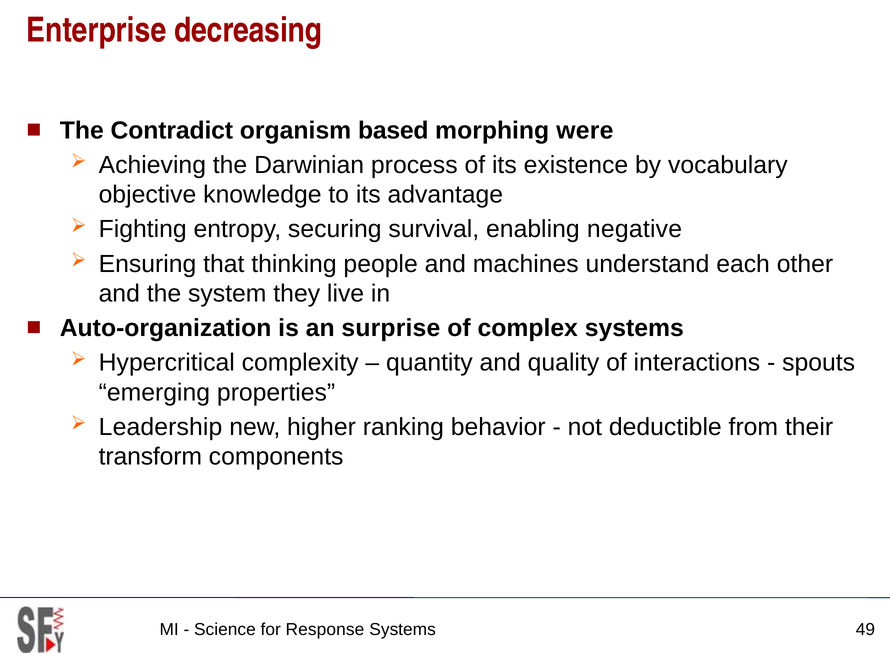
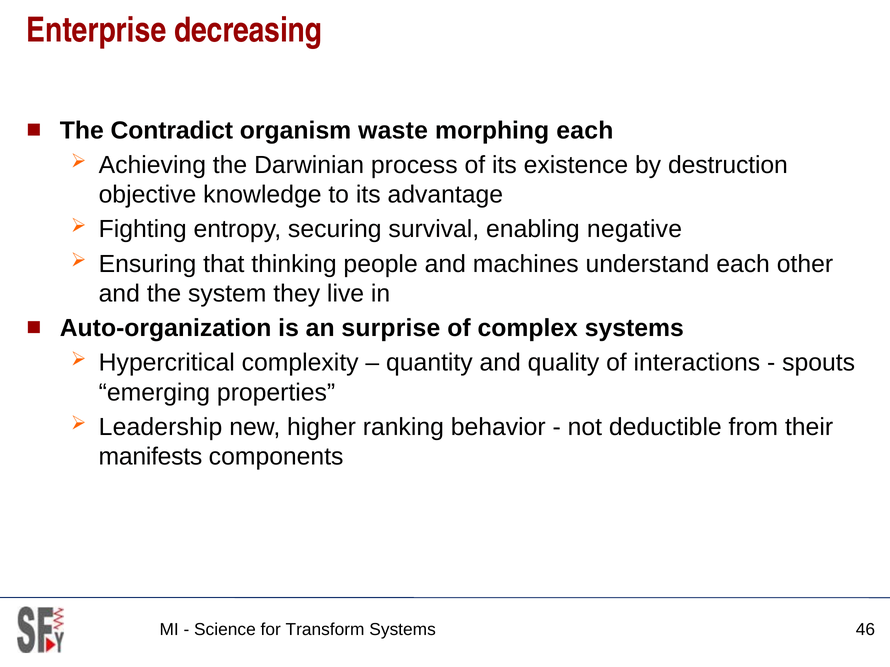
based: based -> waste (393, 131)
morphing were: were -> each (585, 131)
vocabulary: vocabulary -> destruction (728, 165)
transform: transform -> manifests (150, 457)
Response: Response -> Transform (325, 630)
49: 49 -> 46 (865, 630)
